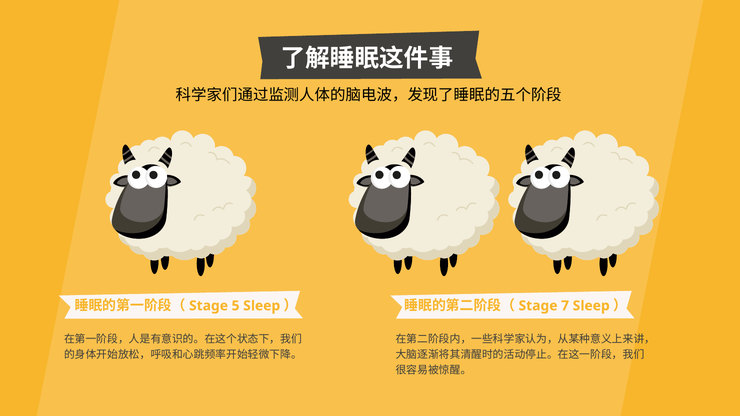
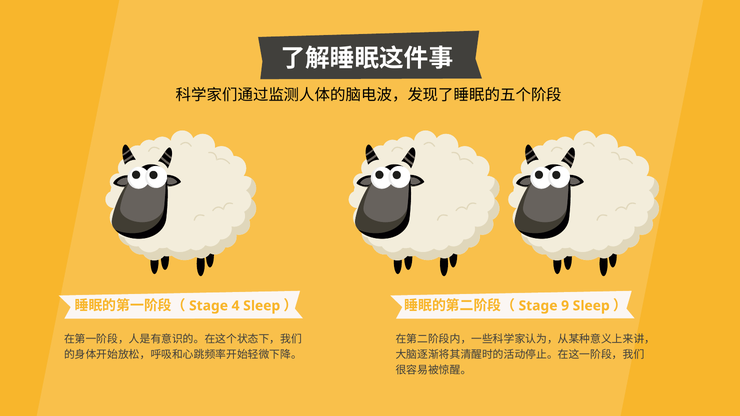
5: 5 -> 4 (236, 306)
7: 7 -> 9 (565, 306)
